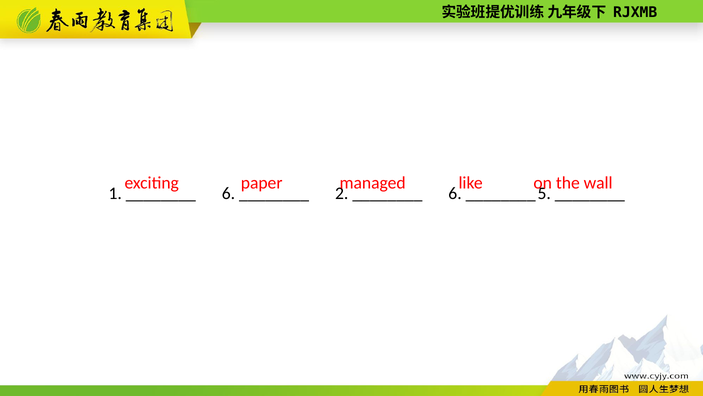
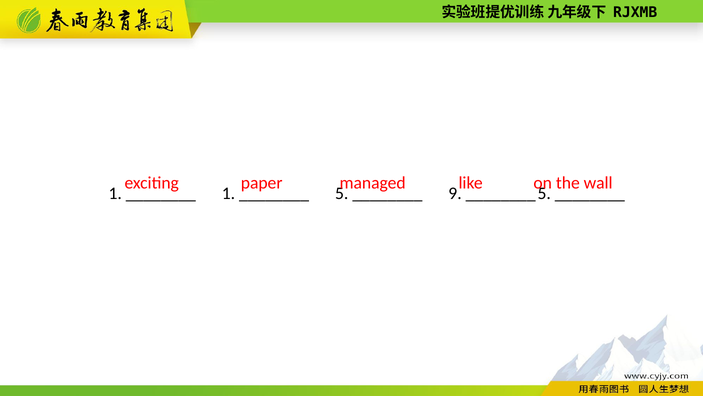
6: 6 -> 1 (228, 193)
2: 2 -> 5 (342, 193)
6: 6 -> 9 (455, 193)
